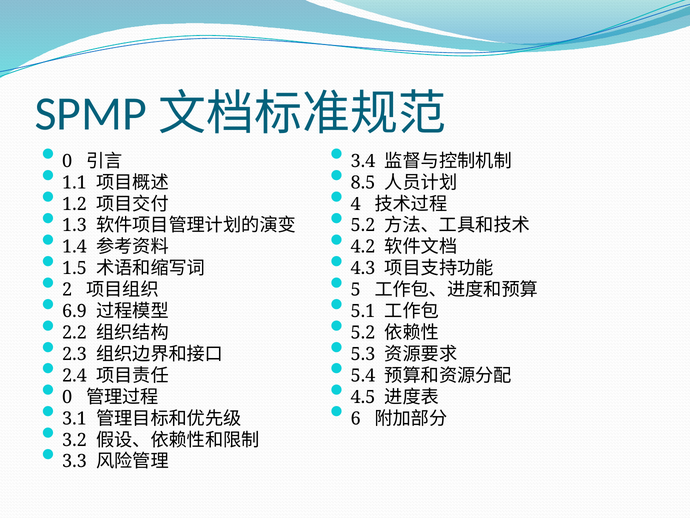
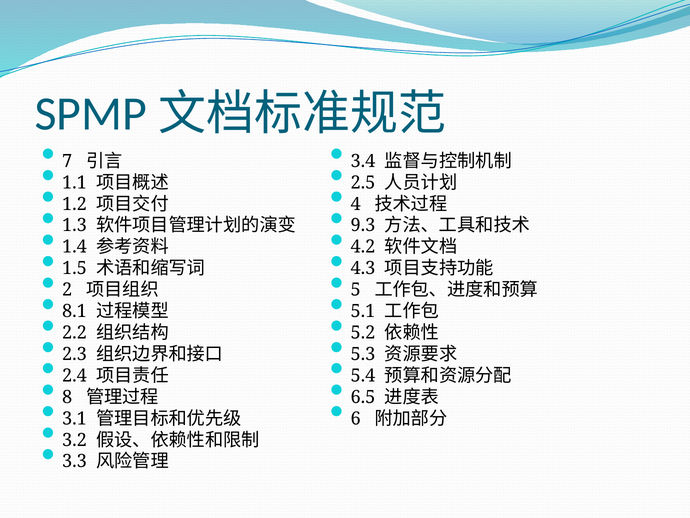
0: 0 -> 7 (67, 161)
8.5: 8.5 -> 2.5 (363, 182)
5.2: 5.2 -> 9.3 (363, 225)
6.9: 6.9 -> 8.1 (75, 311)
0: 0 -> 8 (67, 397)
4.5: 4.5 -> 6.5 (363, 397)
